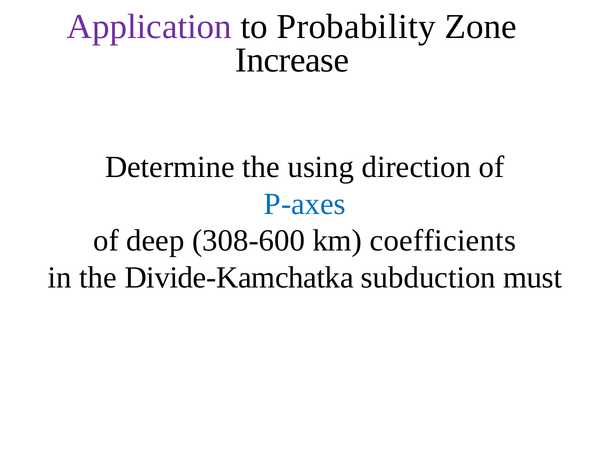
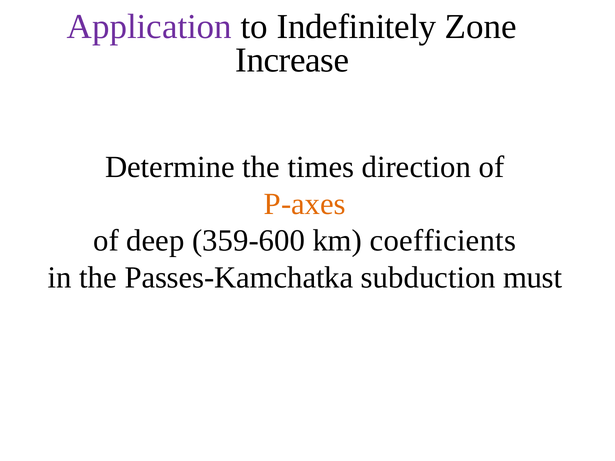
Probability: Probability -> Indefinitely (357, 27)
using: using -> times (321, 167)
P-axes colour: blue -> orange (305, 204)
308-600: 308-600 -> 359-600 (249, 241)
Divide-Kamchatka: Divide-Kamchatka -> Passes-Kamchatka (239, 278)
